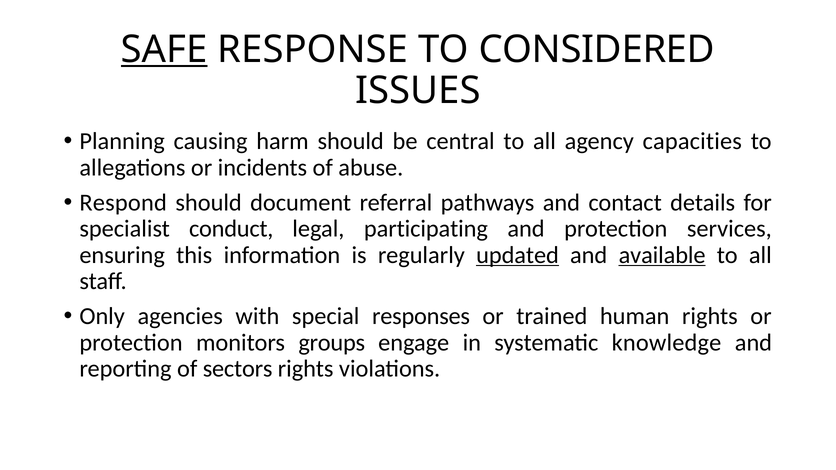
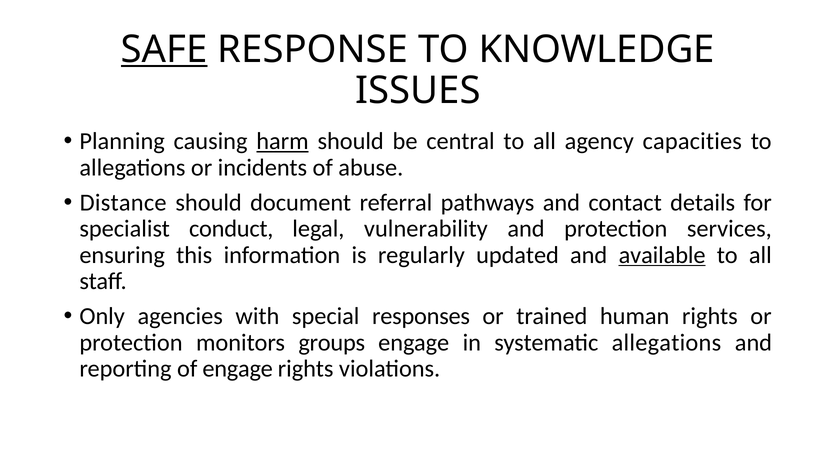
CONSIDERED: CONSIDERED -> KNOWLEDGE (597, 50)
harm underline: none -> present (282, 141)
Respond: Respond -> Distance (123, 203)
participating: participating -> vulnerability (426, 229)
updated underline: present -> none (518, 255)
systematic knowledge: knowledge -> allegations (666, 343)
of sectors: sectors -> engage (238, 369)
